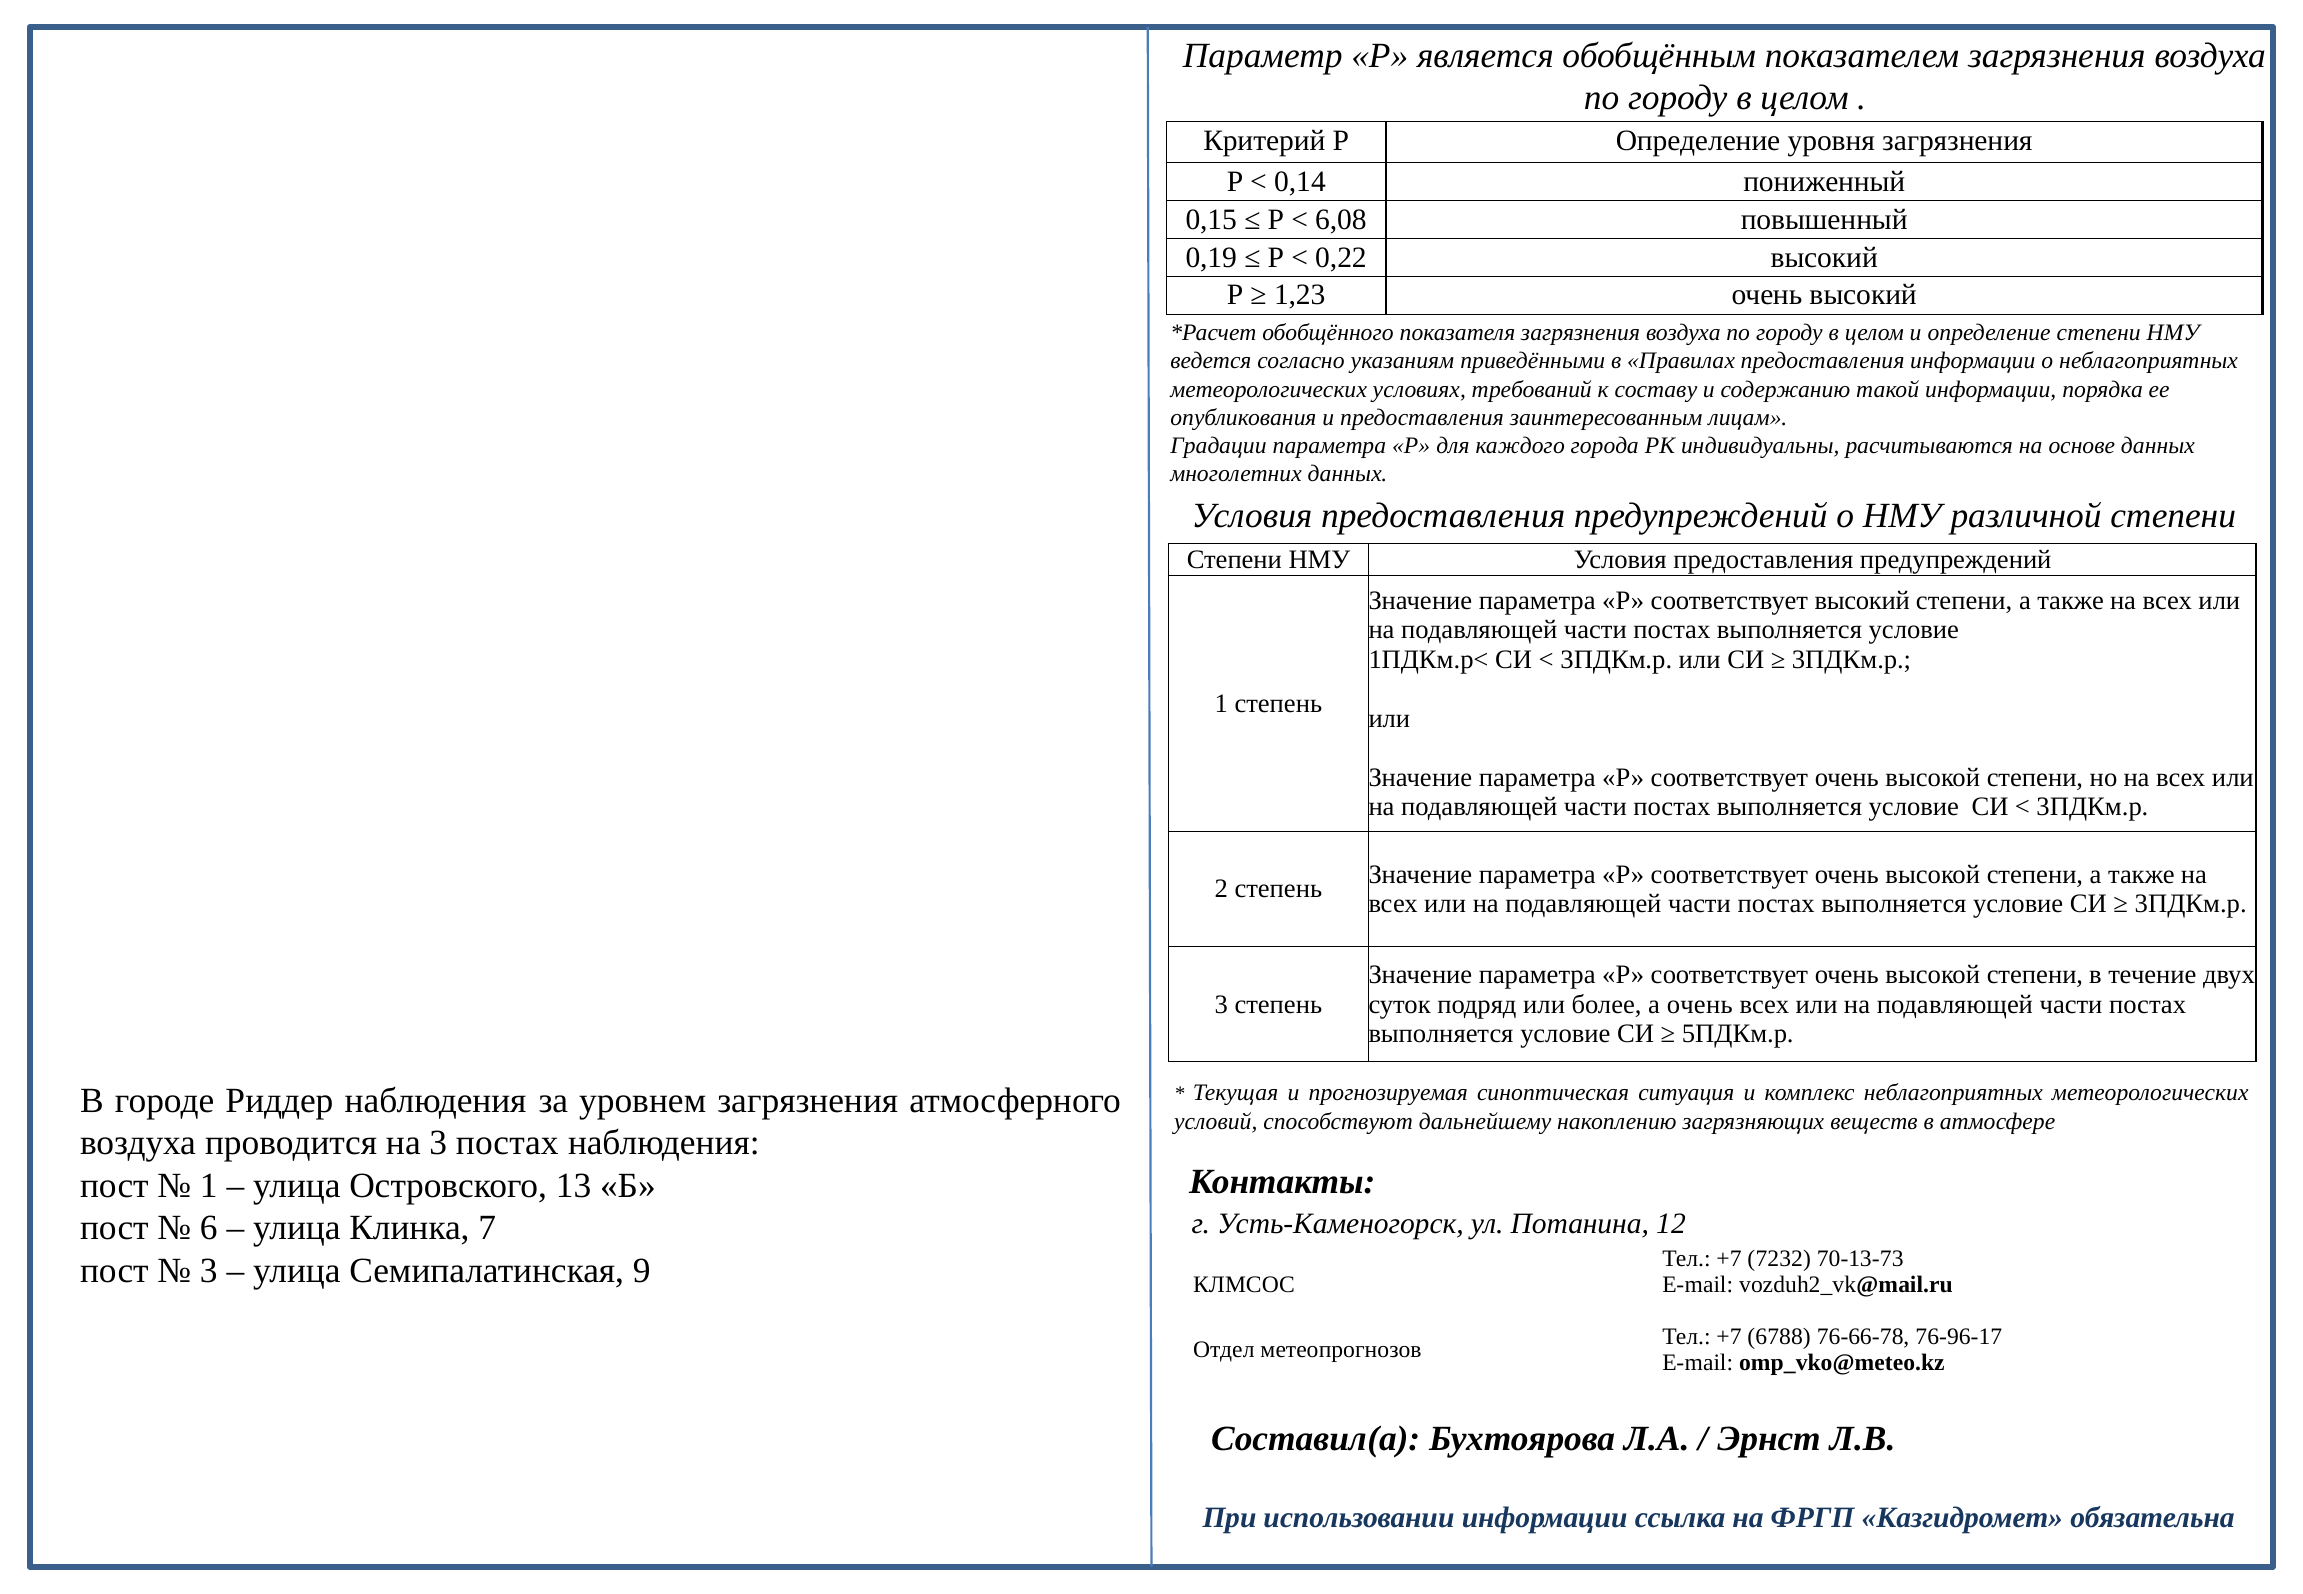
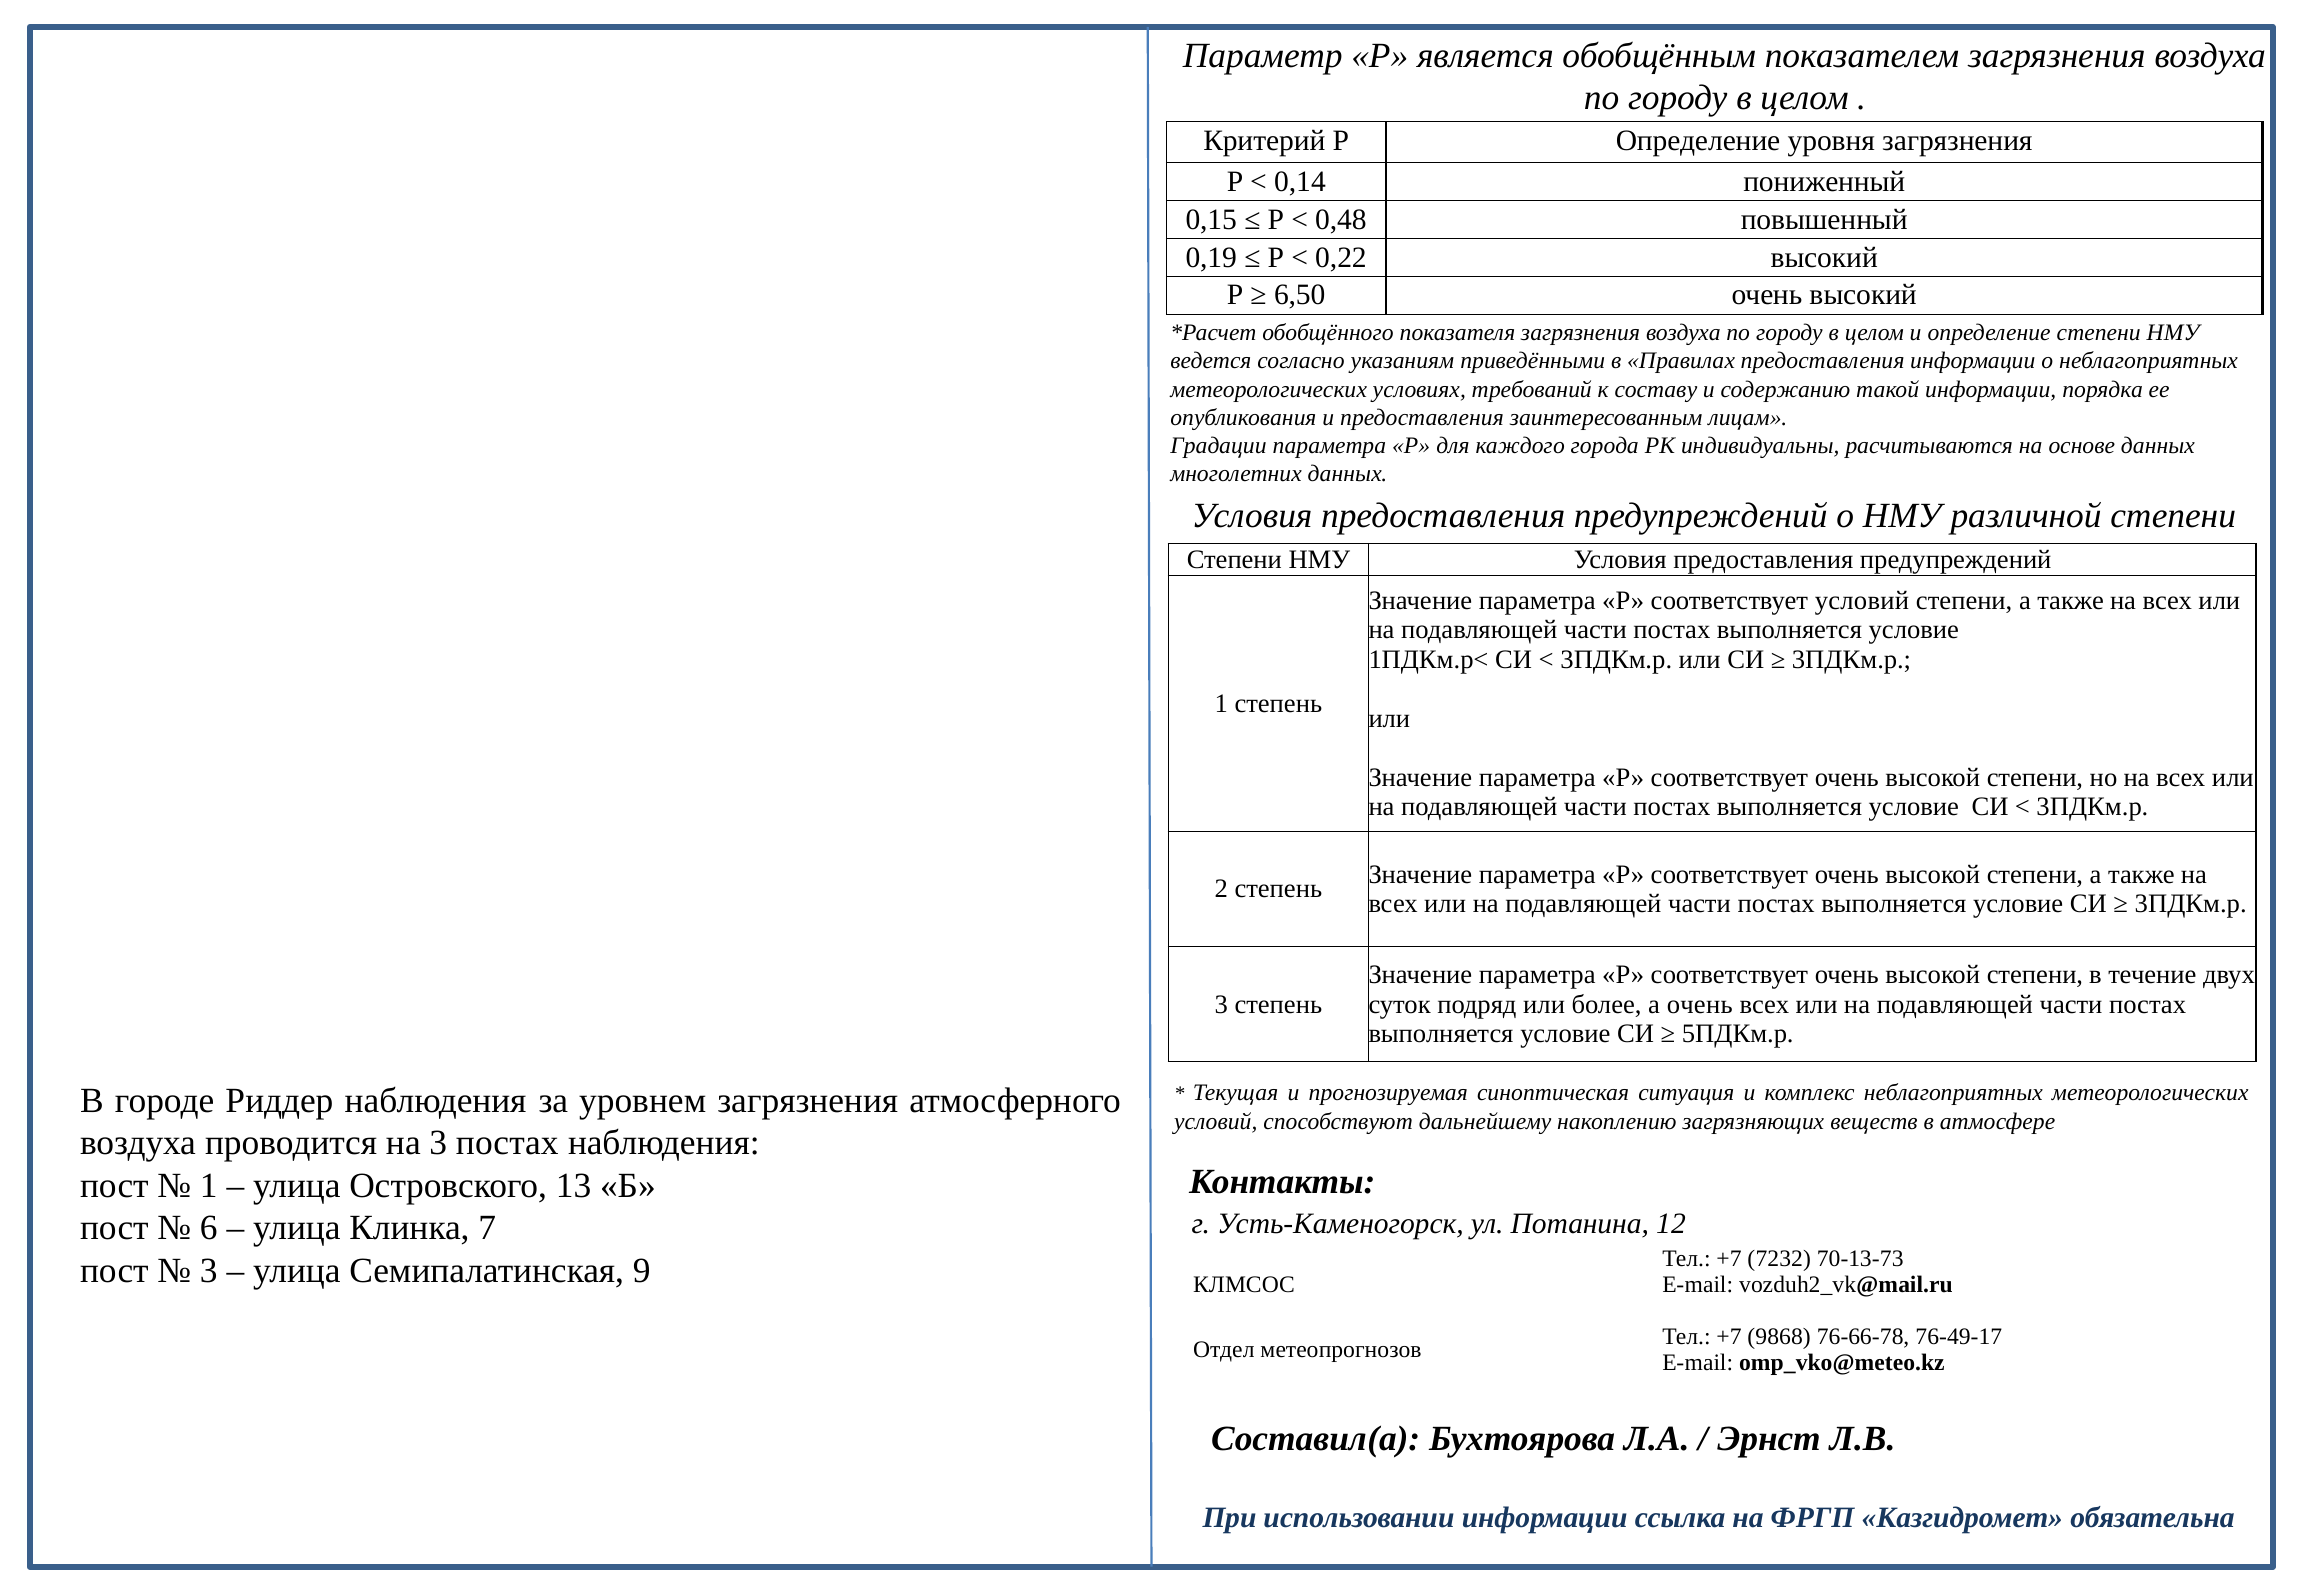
6,08: 6,08 -> 0,48 (1341, 219)
1,23: 1,23 -> 6,50 (1300, 295)
соответствует высокий: высокий -> условий (1862, 601)
6788: 6788 -> 9868 (1779, 1337)
76-96-17: 76-96-17 -> 76-49-17 (1959, 1337)
